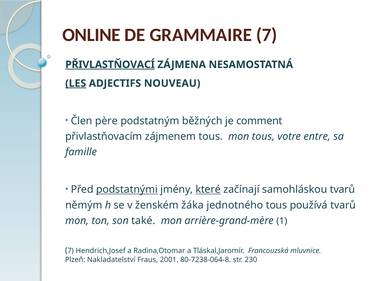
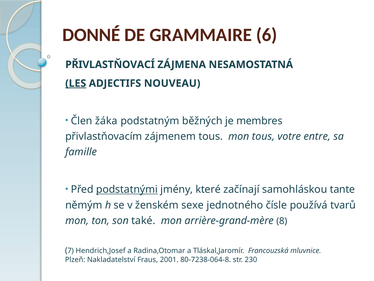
ONLINE: ONLINE -> DONNÉ (91, 35)
GRAMMAIRE 7: 7 -> 6 (267, 35)
PŘIVLASTŇOVACÍ underline: present -> none (110, 65)
père: père -> žáka (106, 121)
comment: comment -> membres (259, 121)
které underline: present -> none (208, 189)
samohláskou tvarů: tvarů -> tante (342, 189)
žáka: žáka -> sexe (193, 205)
jednotného tous: tous -> čísle (276, 205)
1: 1 -> 8 (282, 221)
